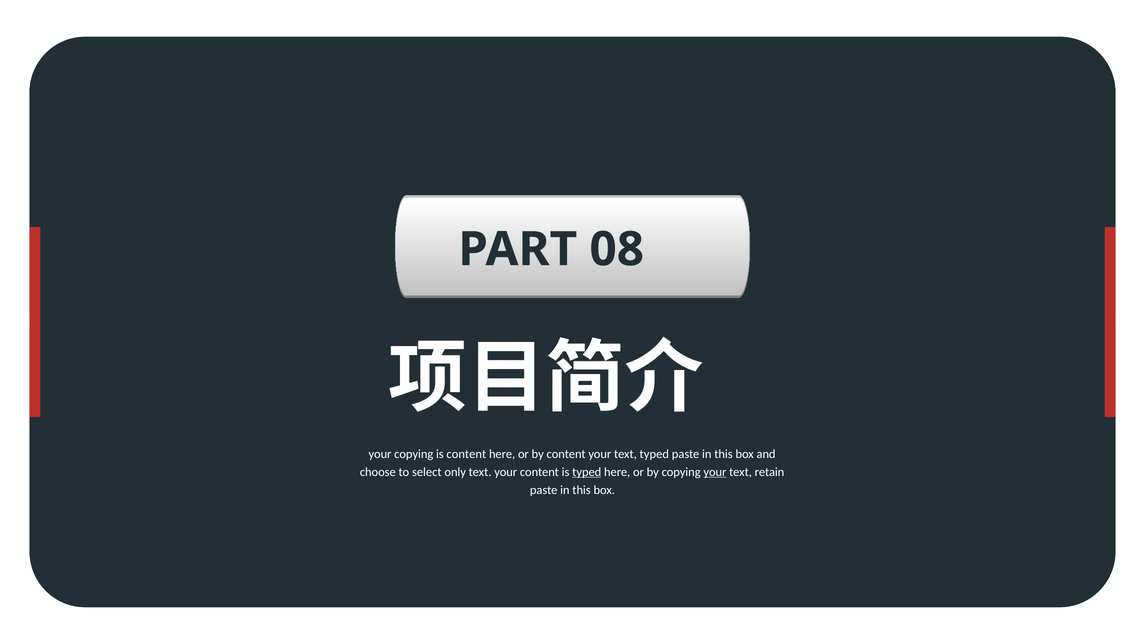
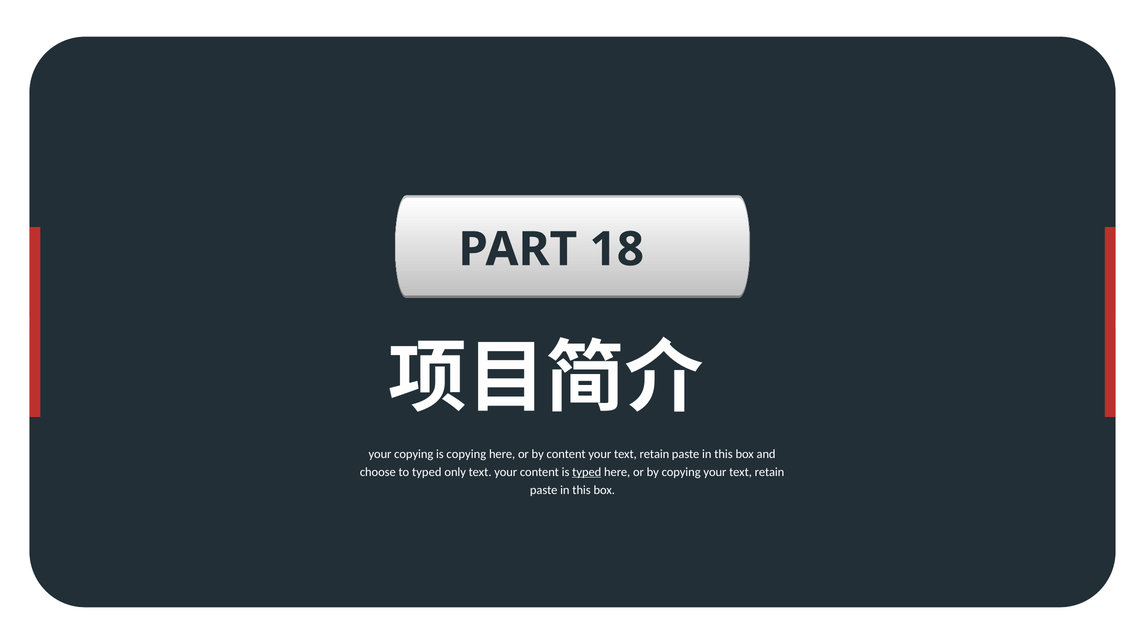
08: 08 -> 18 (617, 249)
is content: content -> copying (466, 454)
typed: typed -> retain (654, 454)
to select: select -> typed (427, 472)
your underline: present -> none (715, 472)
